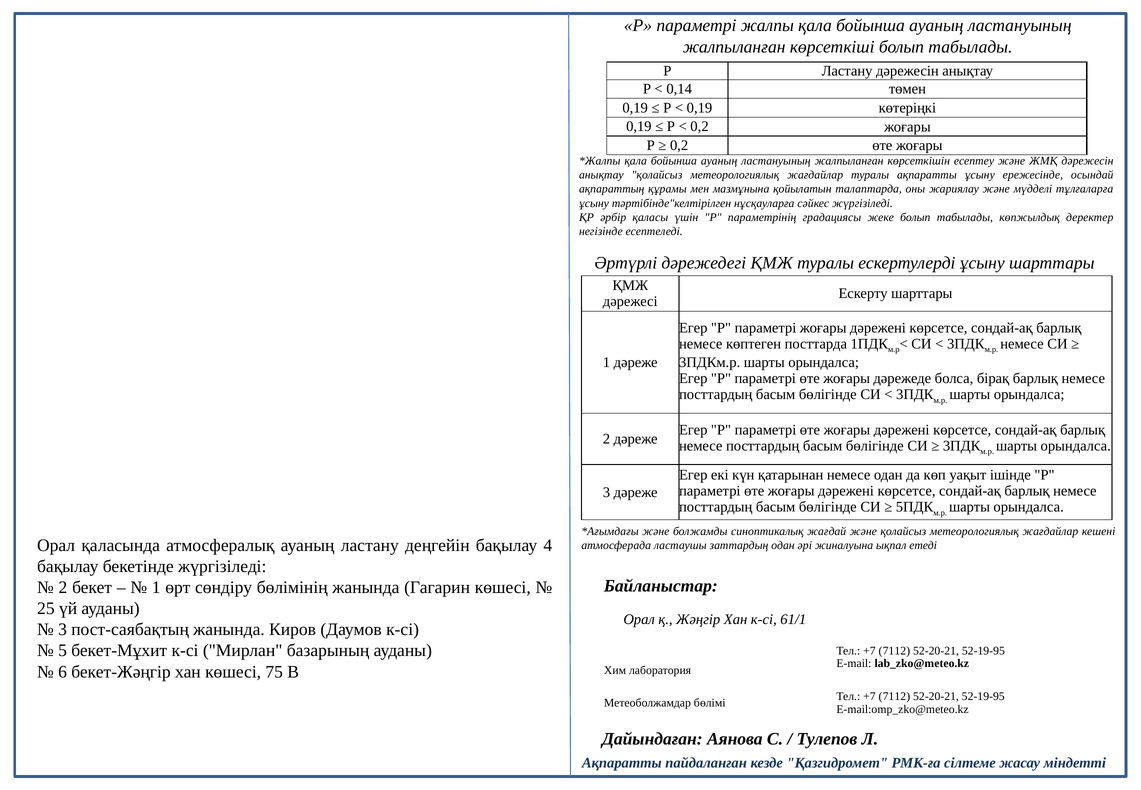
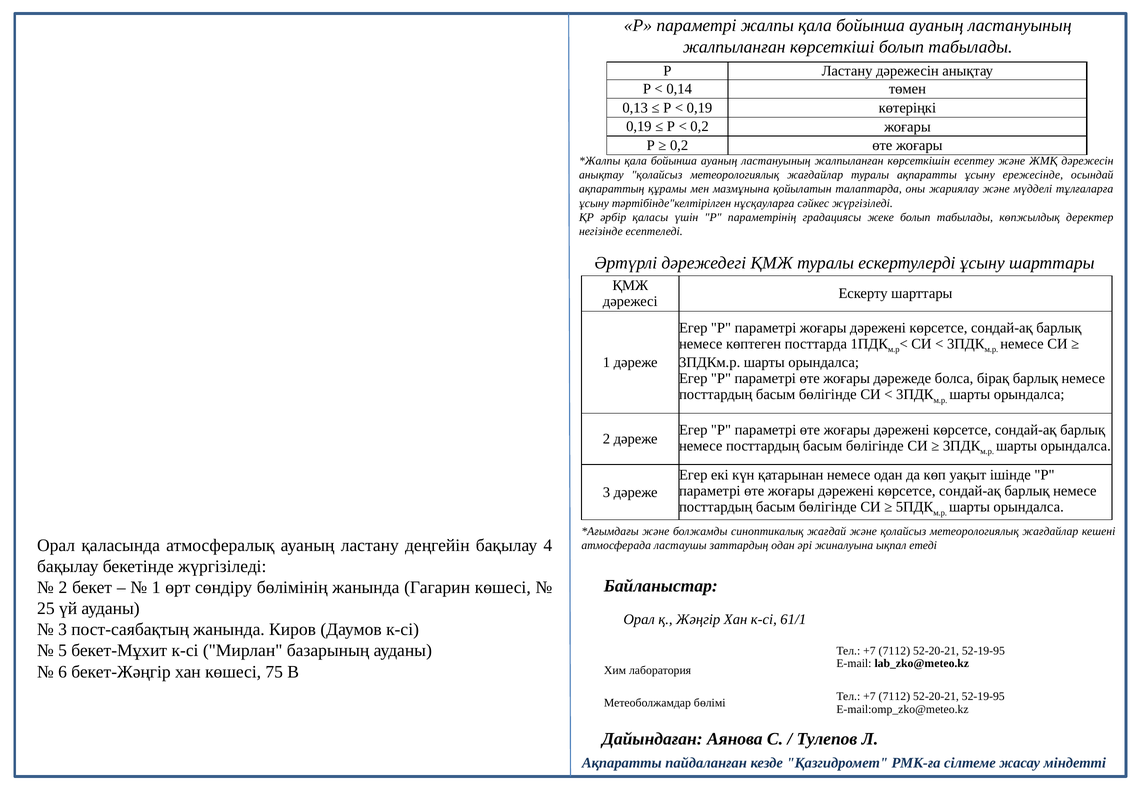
0,19: 0,19 -> 0,13 (635, 108)
